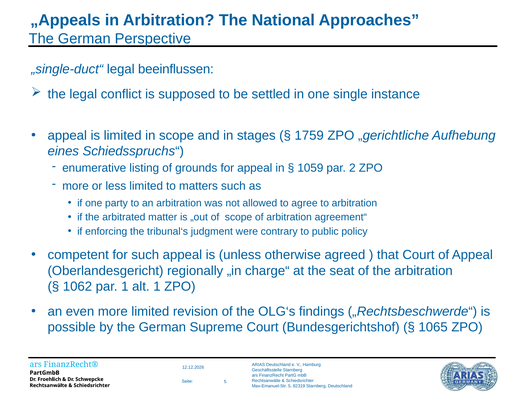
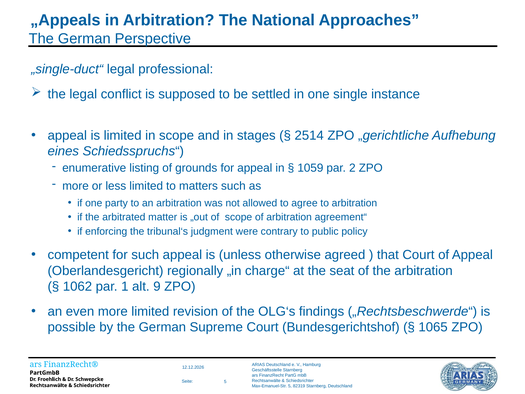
beeinflussen: beeinflussen -> professional (176, 69)
1759: 1759 -> 2514 (309, 135)
alt 1: 1 -> 9 (157, 286)
